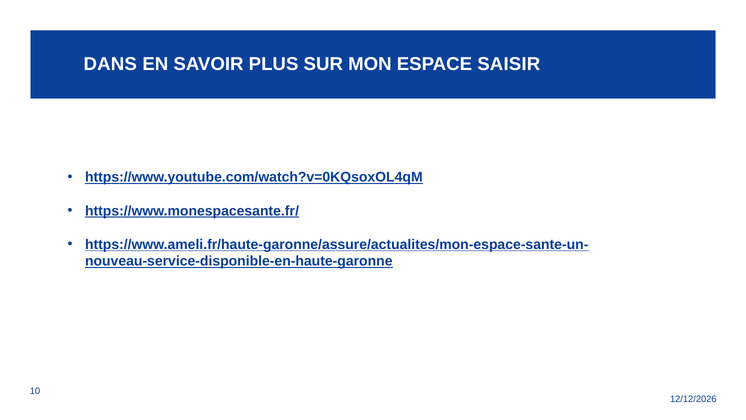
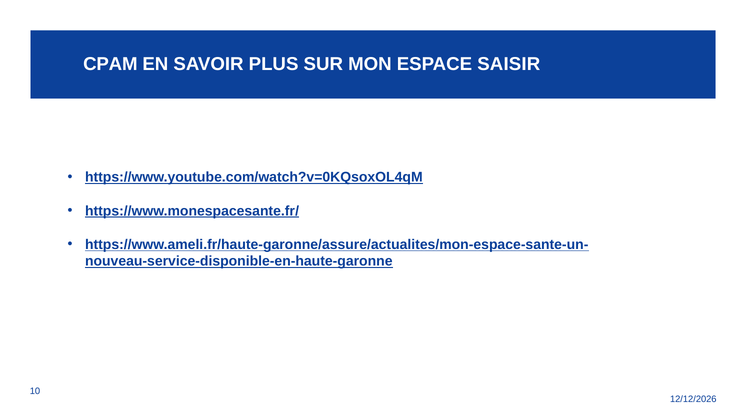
DANS: DANS -> CPAM (110, 64)
